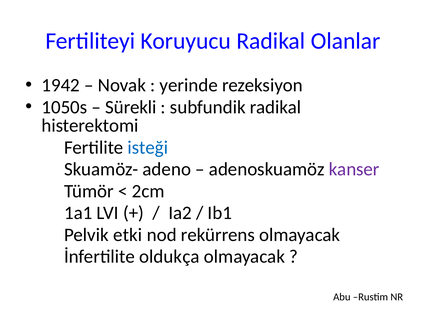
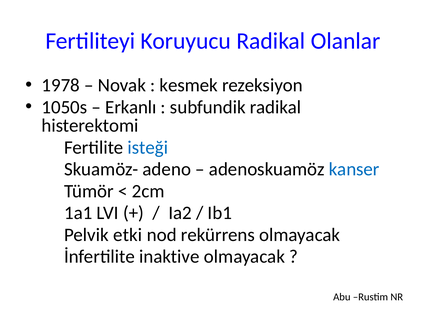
1942: 1942 -> 1978 (61, 85)
yerinde: yerinde -> kesmek (189, 85)
Sürekli: Sürekli -> Erkanlı (131, 107)
kanser colour: purple -> blue (354, 169)
oldukça: oldukça -> inaktive (169, 256)
